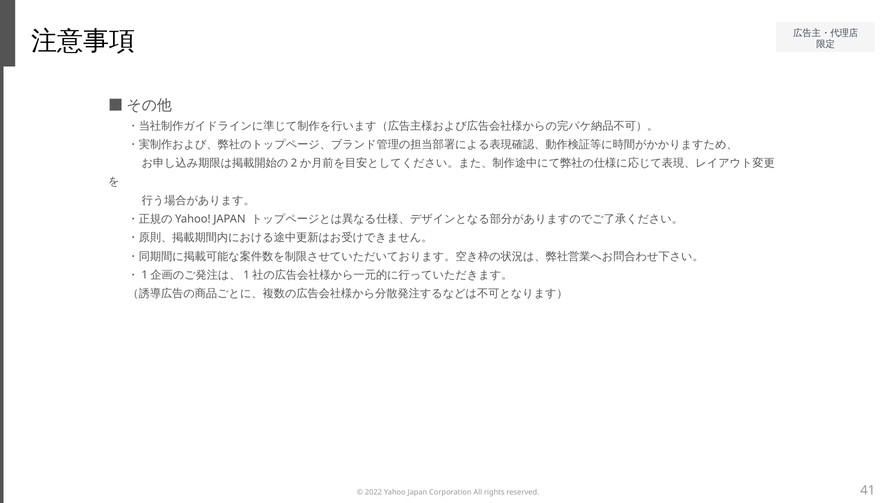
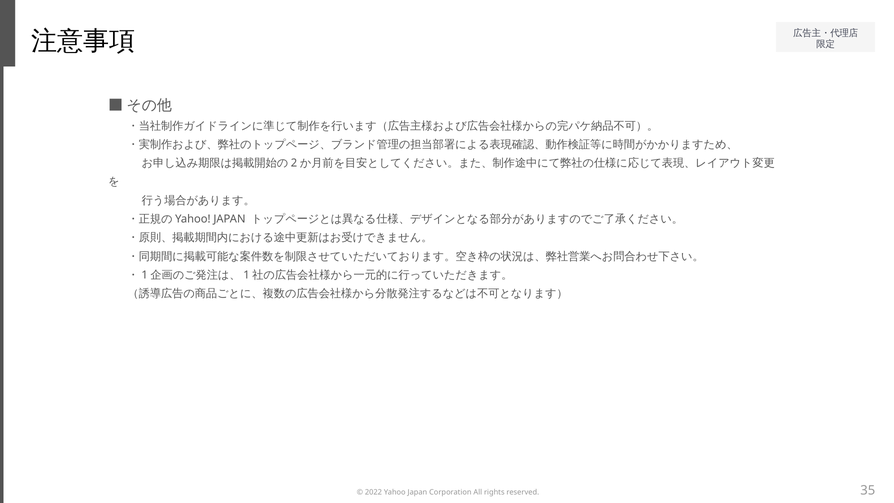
41: 41 -> 35 (868, 491)
